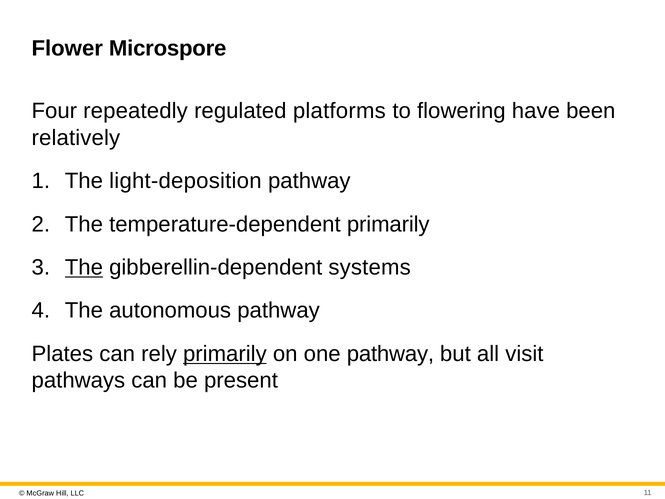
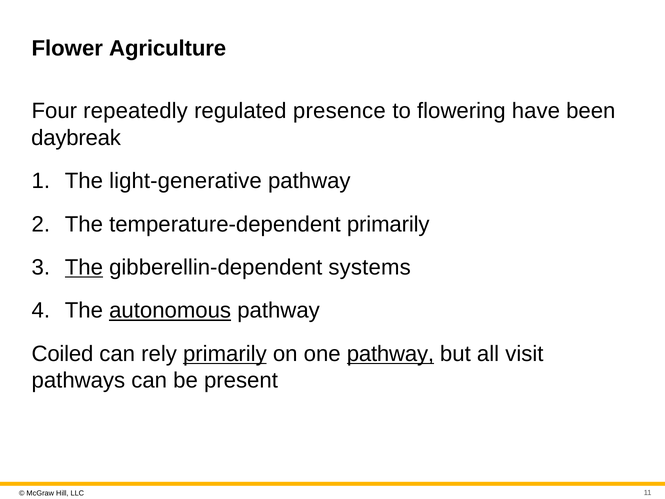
Microspore: Microspore -> Agriculture (168, 48)
platforms: platforms -> presence (339, 111)
relatively: relatively -> daybreak (76, 138)
light-deposition: light-deposition -> light-generative (185, 181)
autonomous underline: none -> present (170, 311)
Plates: Plates -> Coiled (62, 354)
pathway underline: none -> present (390, 354)
